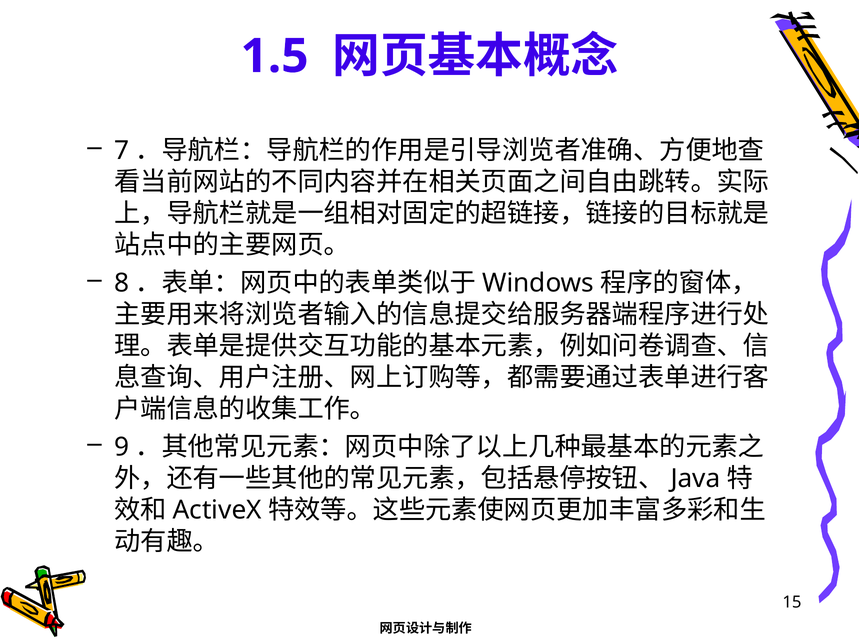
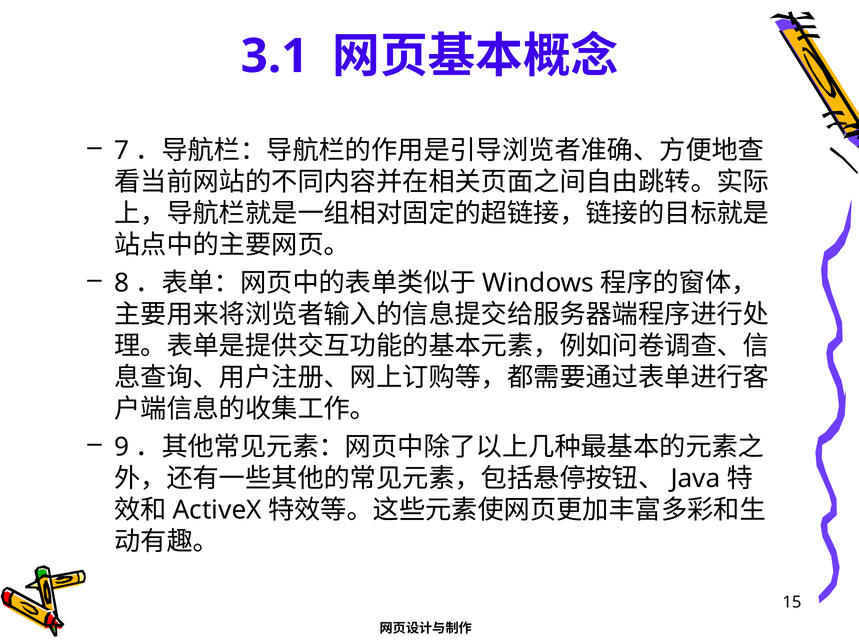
1.5: 1.5 -> 3.1 (275, 56)
